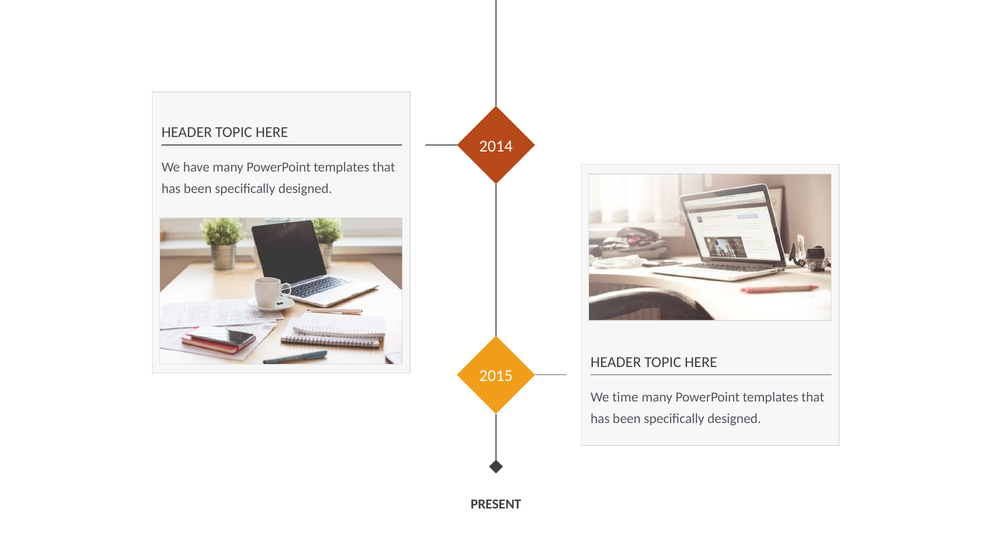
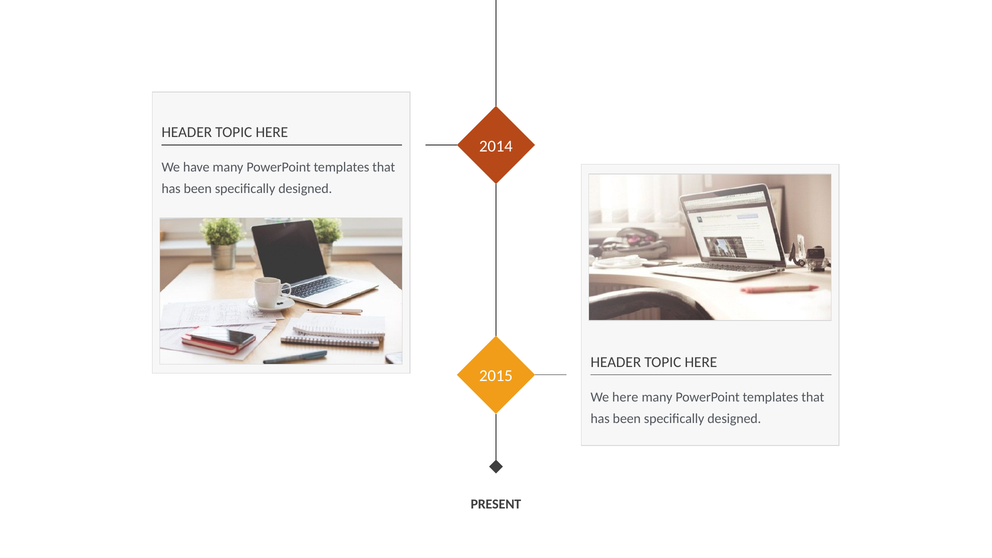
We time: time -> here (625, 397)
